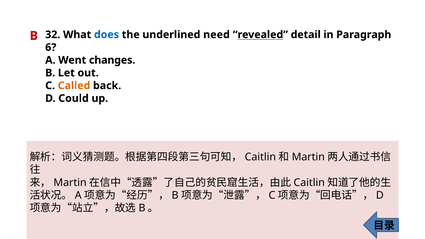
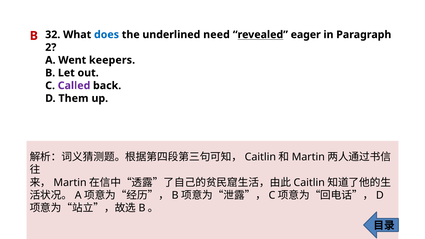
detail: detail -> eager (306, 35)
6: 6 -> 2 (51, 47)
changes: changes -> keepers (112, 60)
Called colour: orange -> purple (74, 86)
Could: Could -> Them (73, 98)
